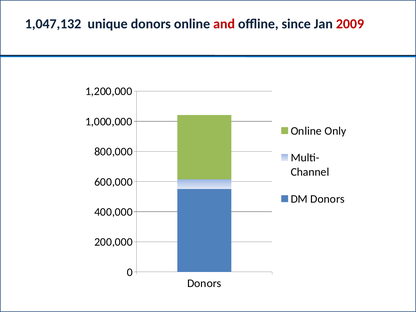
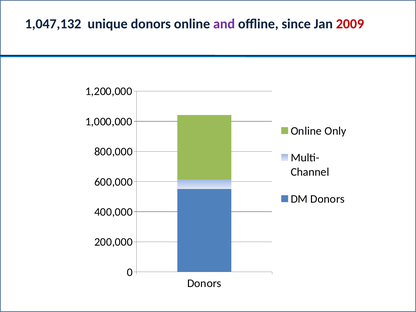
and colour: red -> purple (224, 24)
